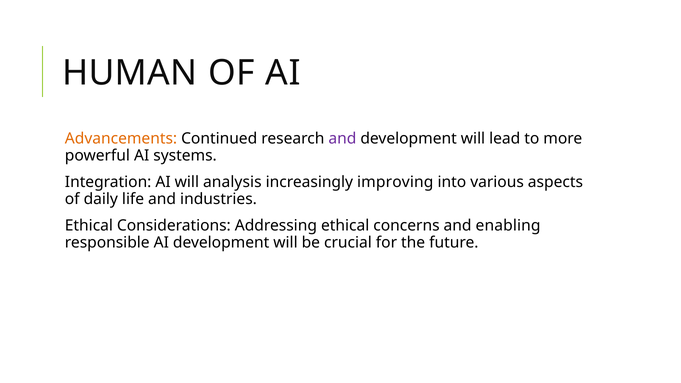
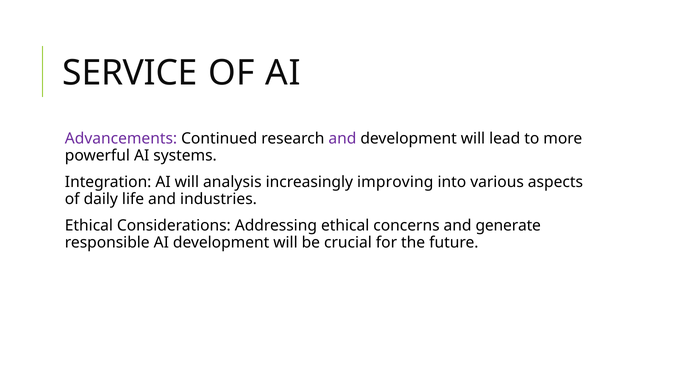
HUMAN: HUMAN -> SERVICE (130, 73)
Advancements colour: orange -> purple (121, 139)
enabling: enabling -> generate (508, 226)
